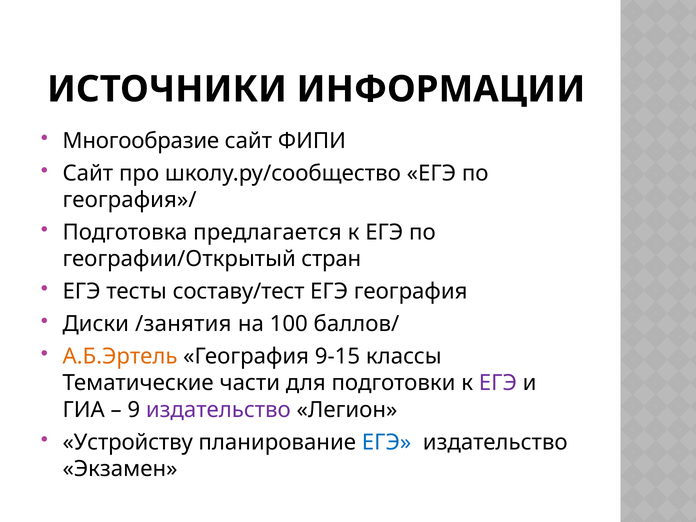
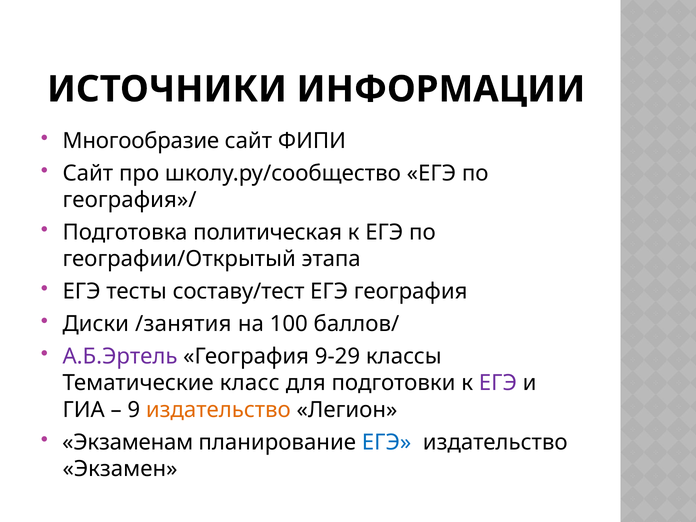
предлагается: предлагается -> политическая (268, 232)
стран: стран -> этапа (331, 259)
А.Б.Эртель colour: orange -> purple (120, 357)
9-15: 9-15 -> 9-29 (337, 357)
части: части -> класс (250, 383)
издательство colour: purple -> orange (218, 410)
Устройству: Устройству -> Экзаменам (128, 442)
